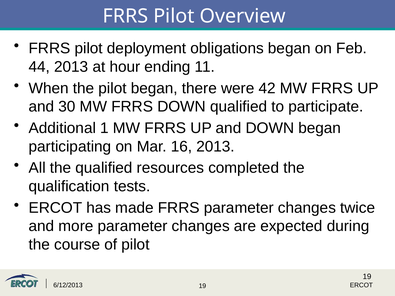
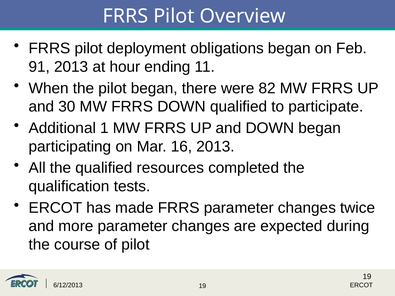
44: 44 -> 91 (39, 67)
42: 42 -> 82 (267, 88)
